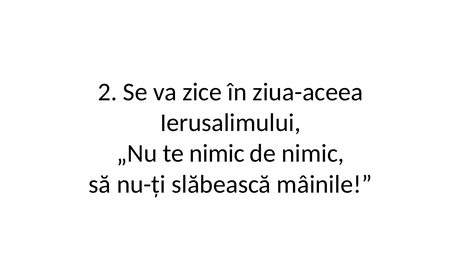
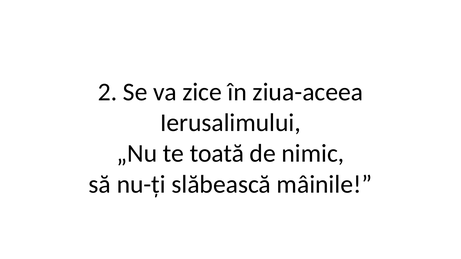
te nimic: nimic -> toată (217, 154)
